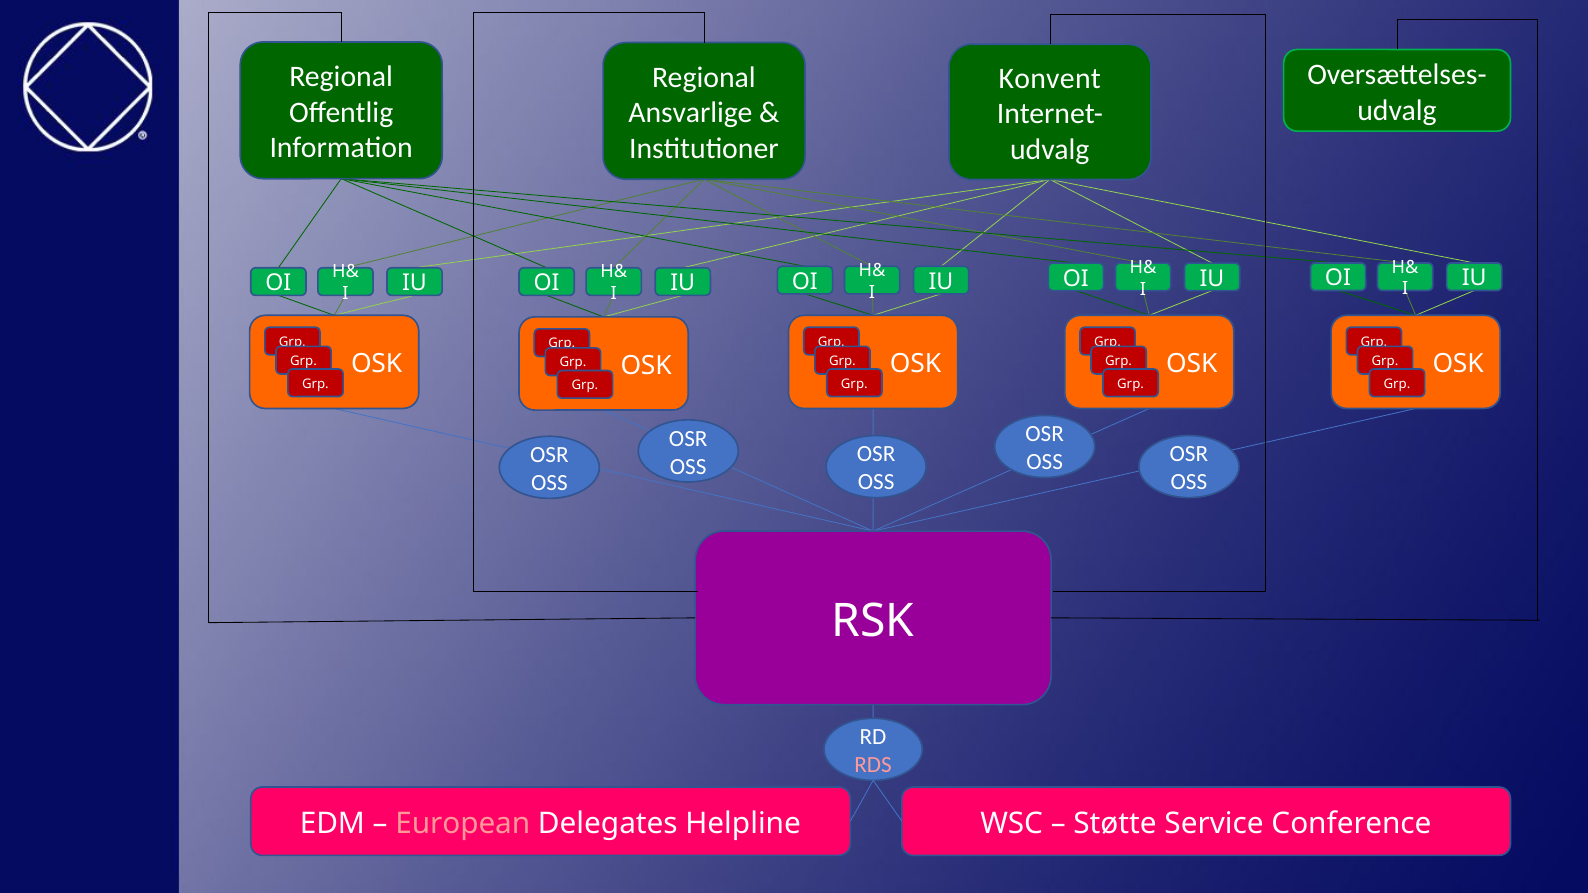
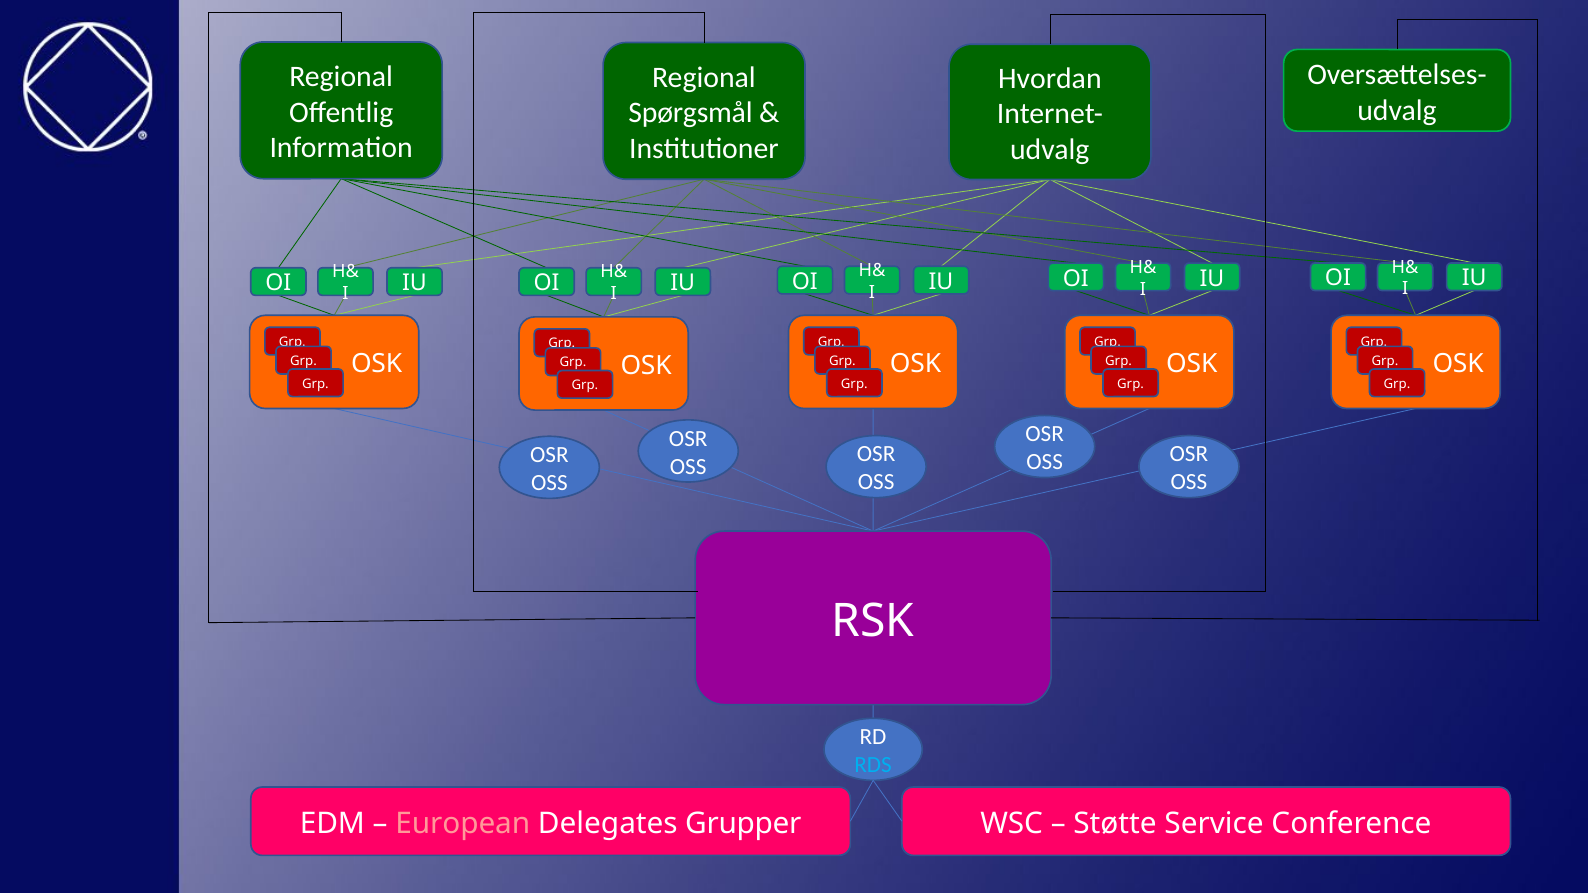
Konvent: Konvent -> Hvordan (1050, 78)
Ansvarlige: Ansvarlige -> Spørgsmål (691, 113)
RDS colour: pink -> light blue (873, 765)
Helpline: Helpline -> Grupper (743, 823)
